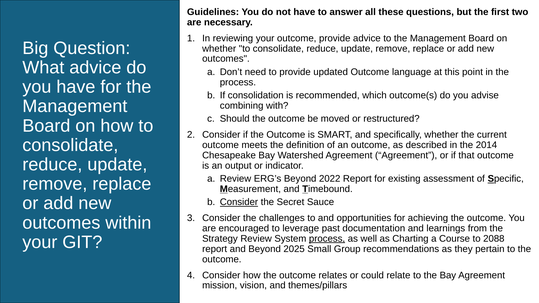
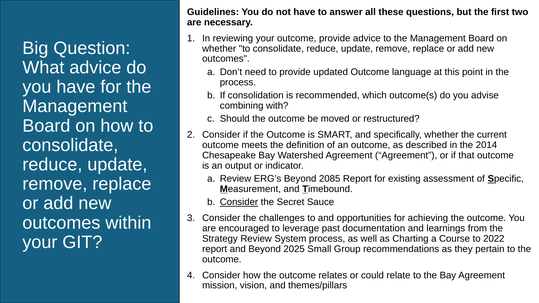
2022: 2022 -> 2085 (330, 179)
process underline: present -> none (327, 239)
2088: 2088 -> 2022 (494, 239)
